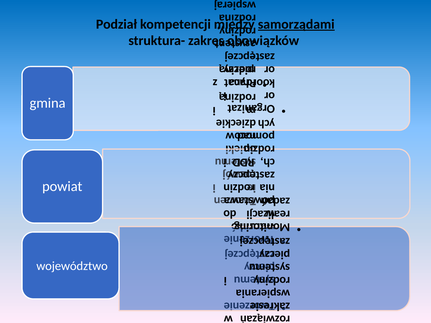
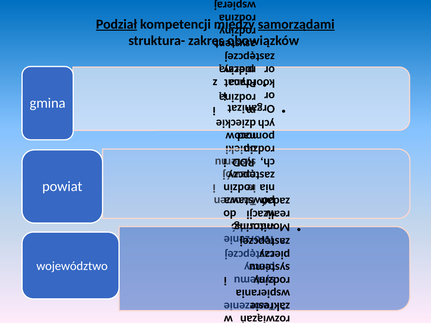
Podział underline: none -> present (116, 24)
